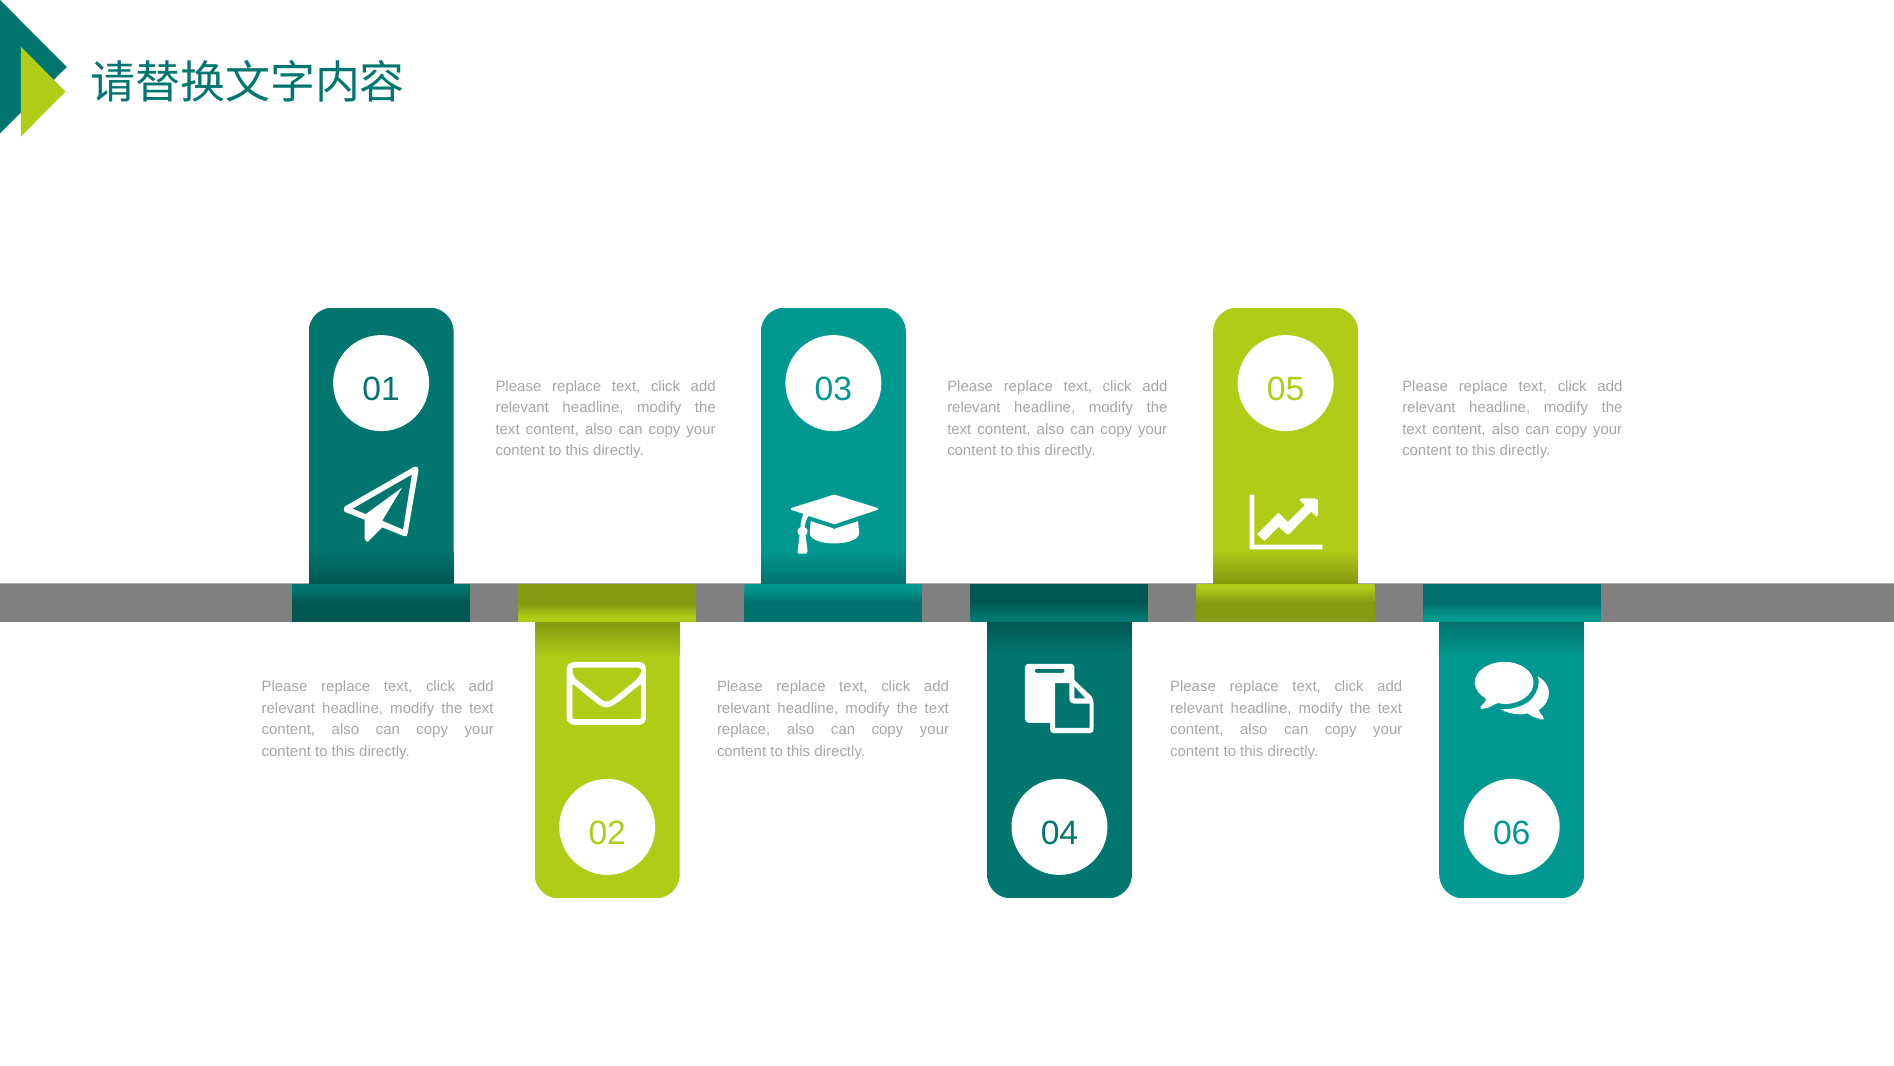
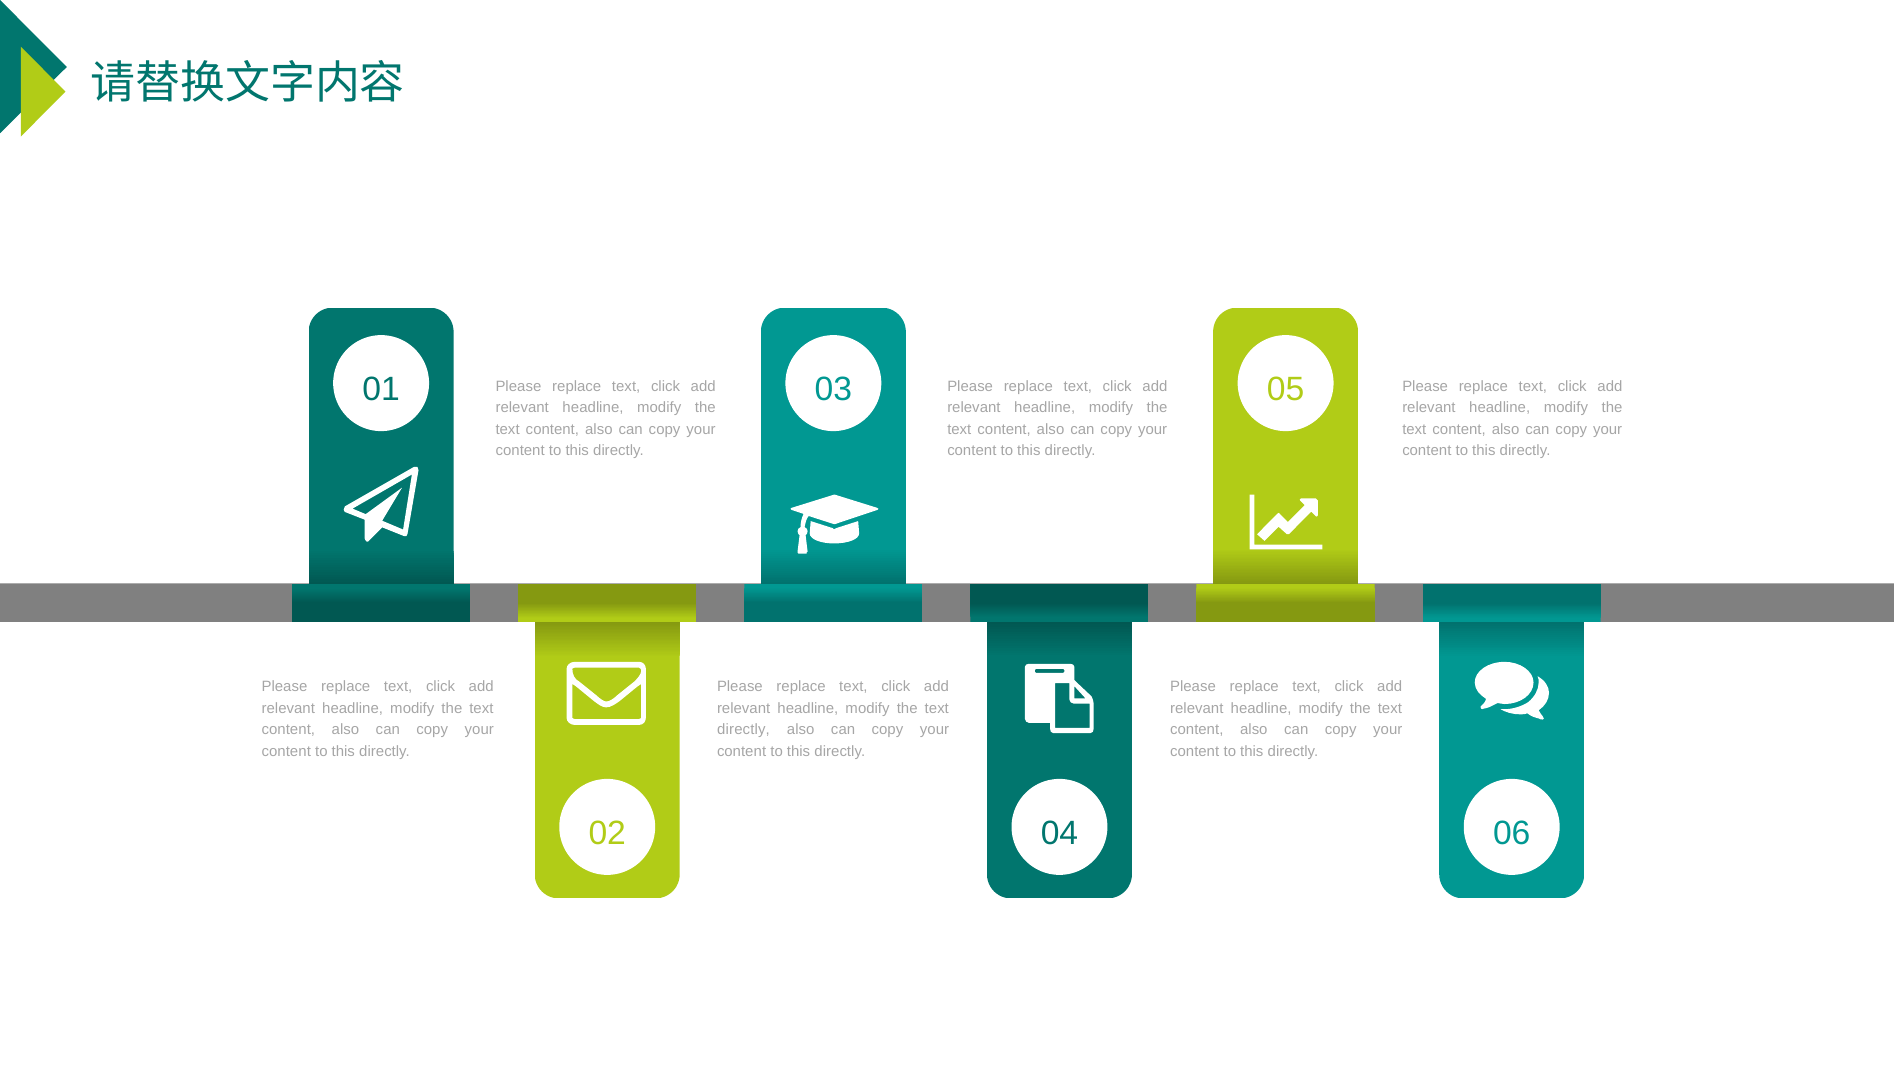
replace: replace -> directly (744, 729)
